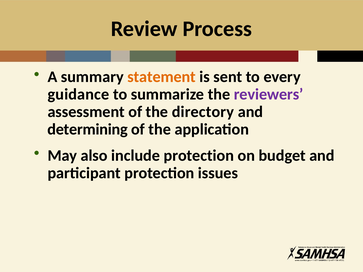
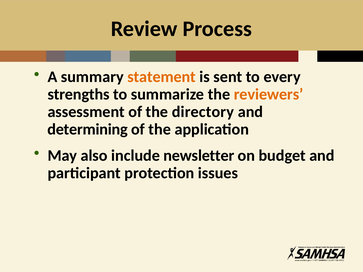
guidance: guidance -> strengths (79, 94)
reviewers colour: purple -> orange (269, 94)
include protection: protection -> newsletter (199, 156)
